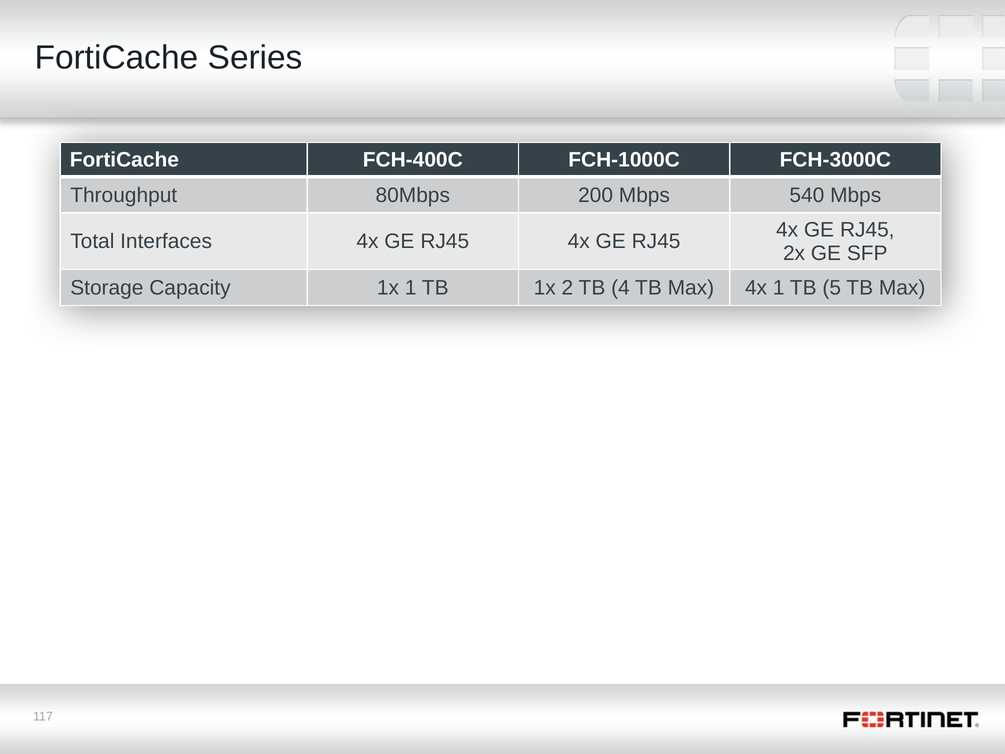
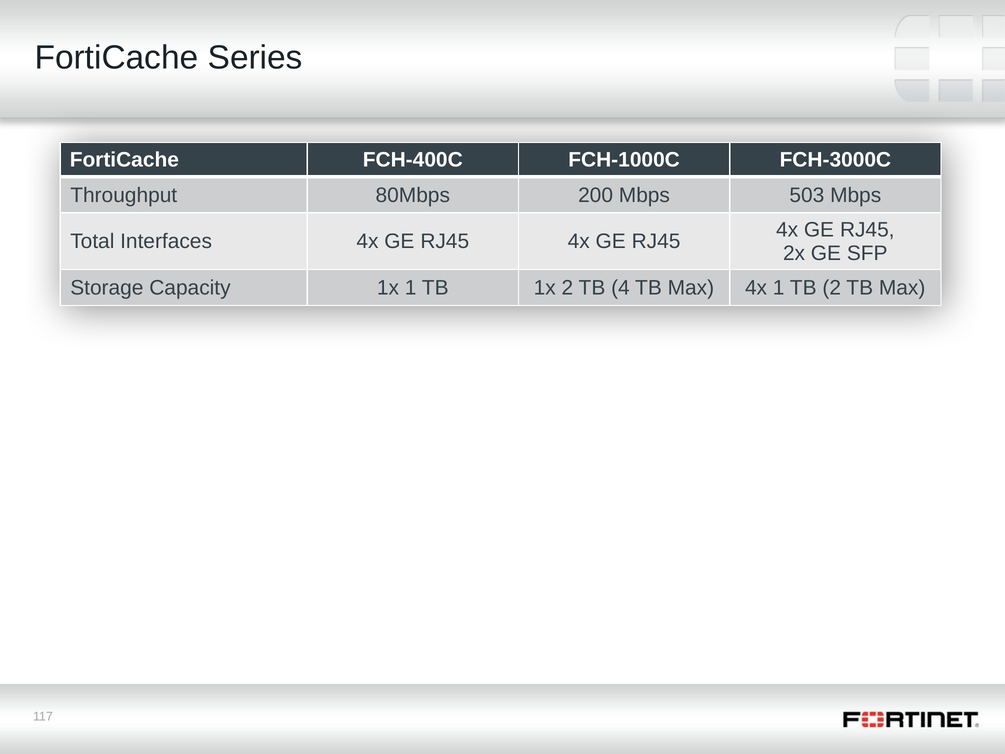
540: 540 -> 503 (807, 195)
TB 5: 5 -> 2 (832, 288)
